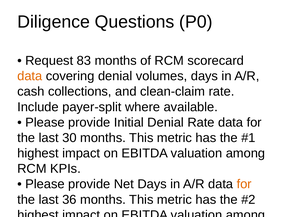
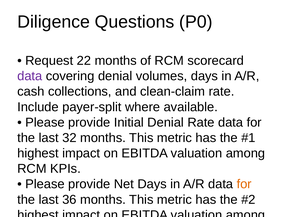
83: 83 -> 22 (84, 61)
data colour: orange -> purple (30, 76)
30: 30 -> 32 (69, 138)
